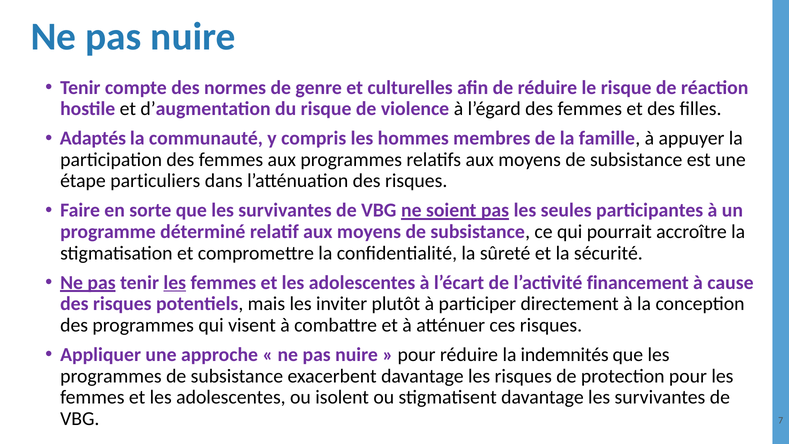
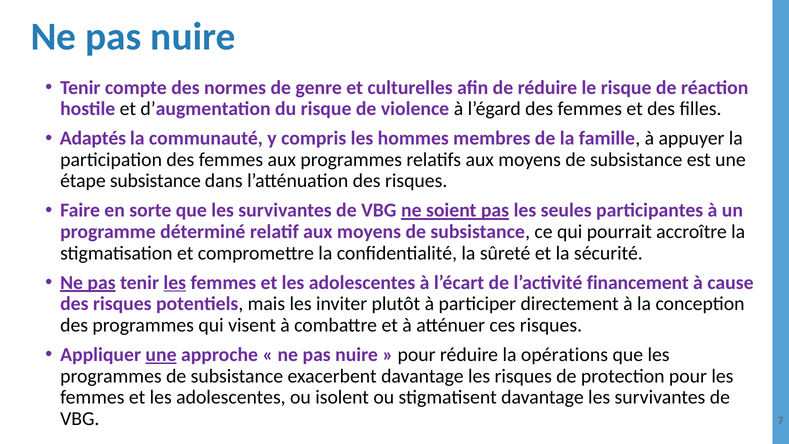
étape particuliers: particuliers -> subsistance (155, 181)
une underline: none -> present (161, 355)
indemnités: indemnités -> opérations (564, 355)
